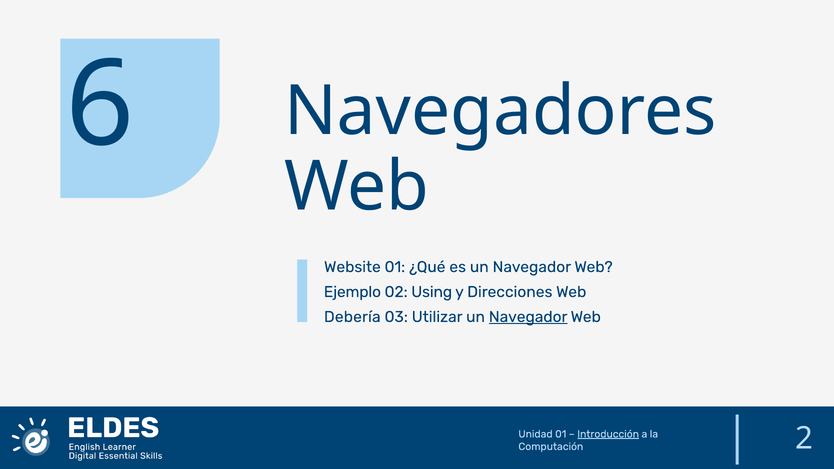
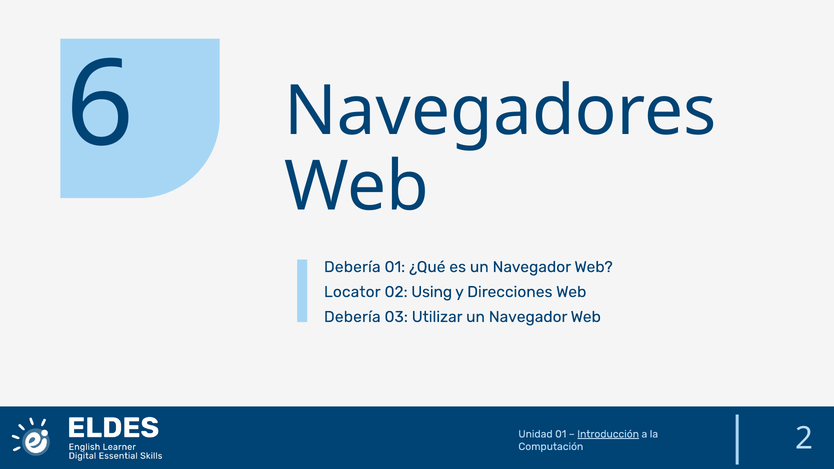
Website: Website -> Debería (352, 267)
Ejemplo: Ejemplo -> Locator (352, 292)
Navegador underline: present -> none (528, 317)
